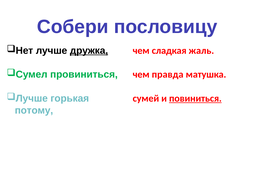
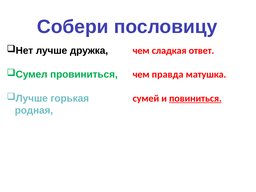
дружка underline: present -> none (89, 51)
жаль: жаль -> ответ (201, 51)
потому: потому -> родная (34, 110)
